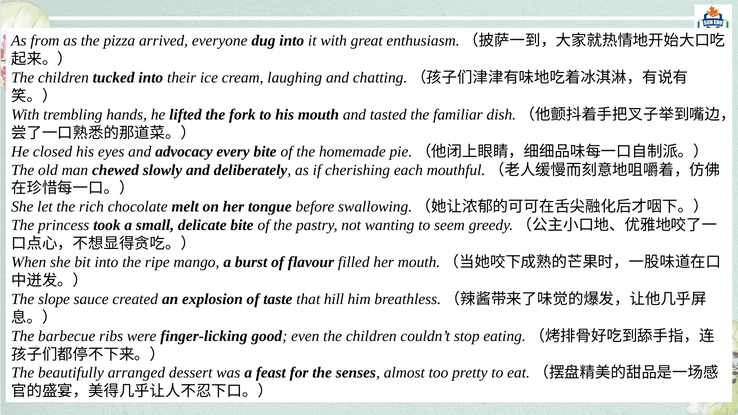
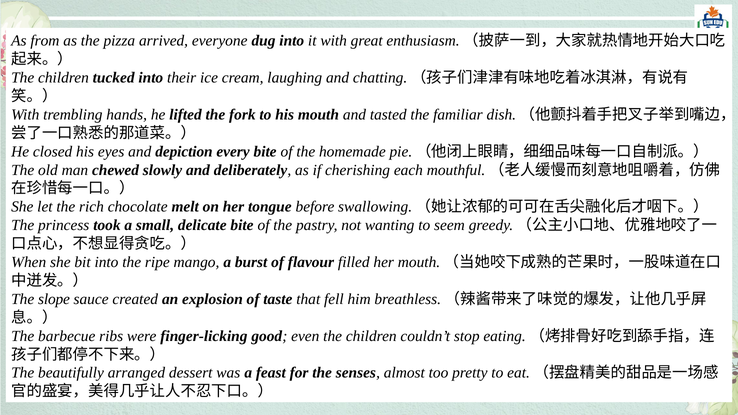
advocacy: advocacy -> depiction (184, 152)
hill: hill -> fell (334, 299)
